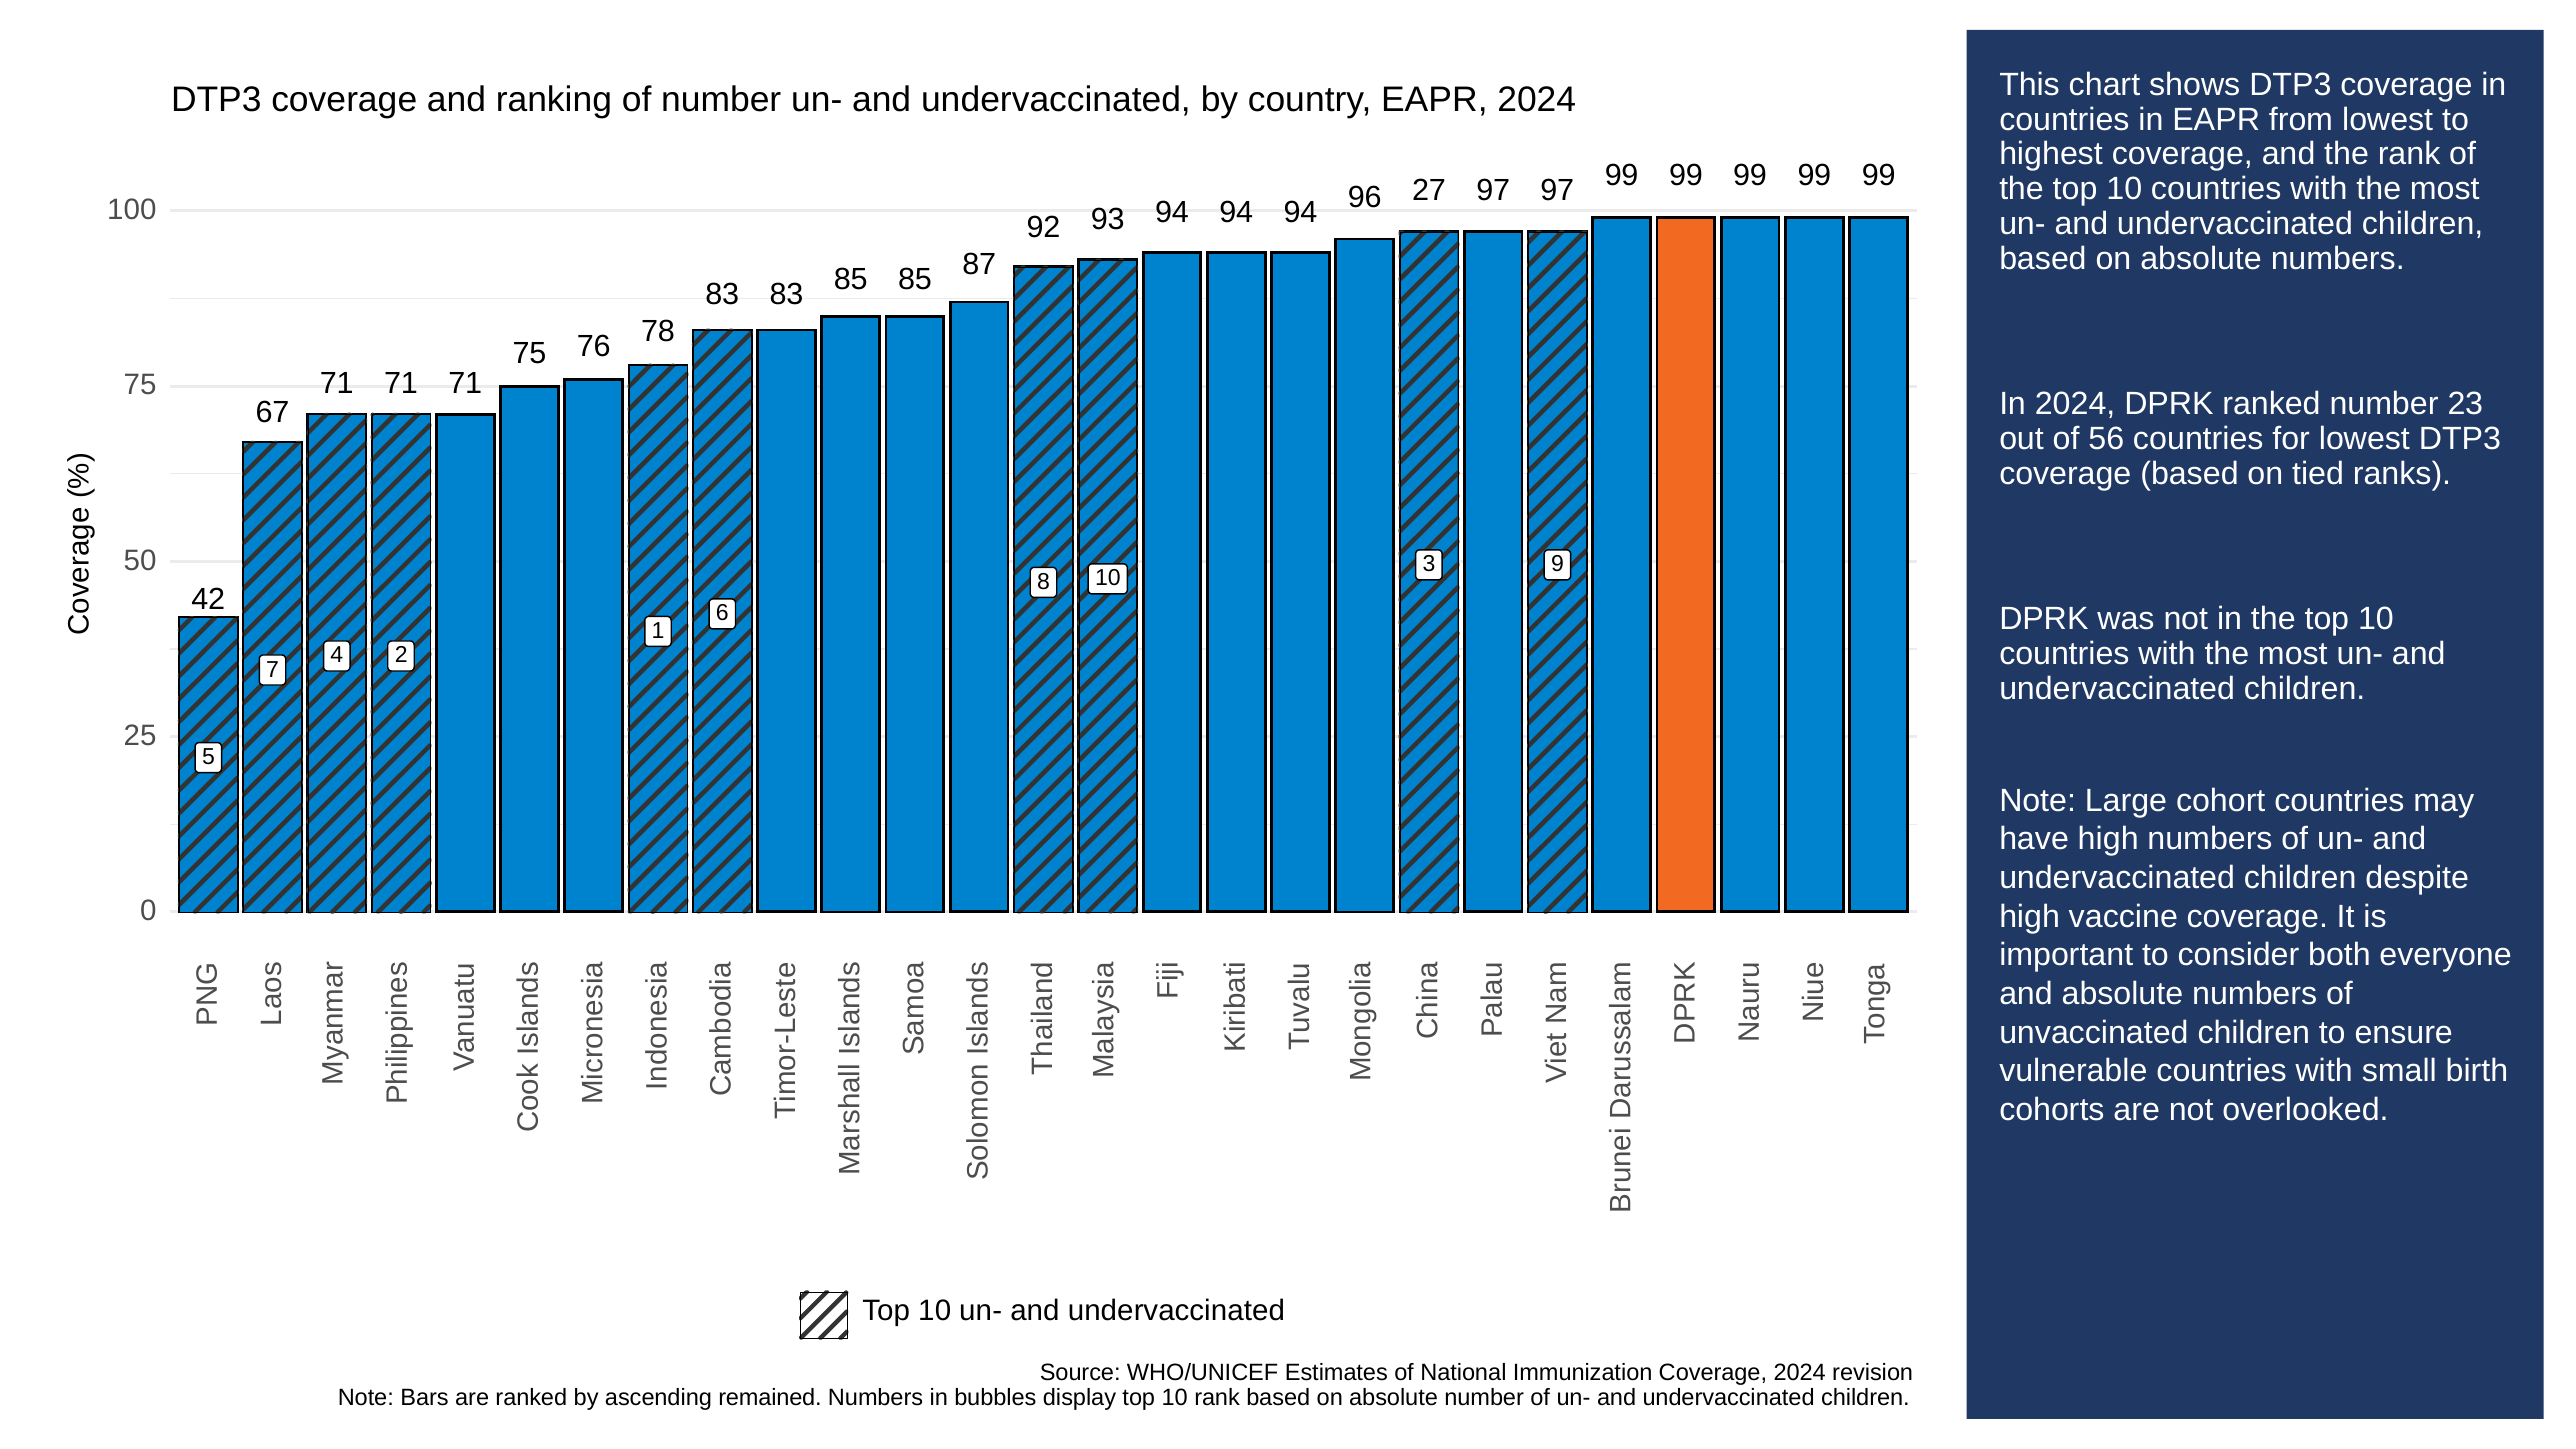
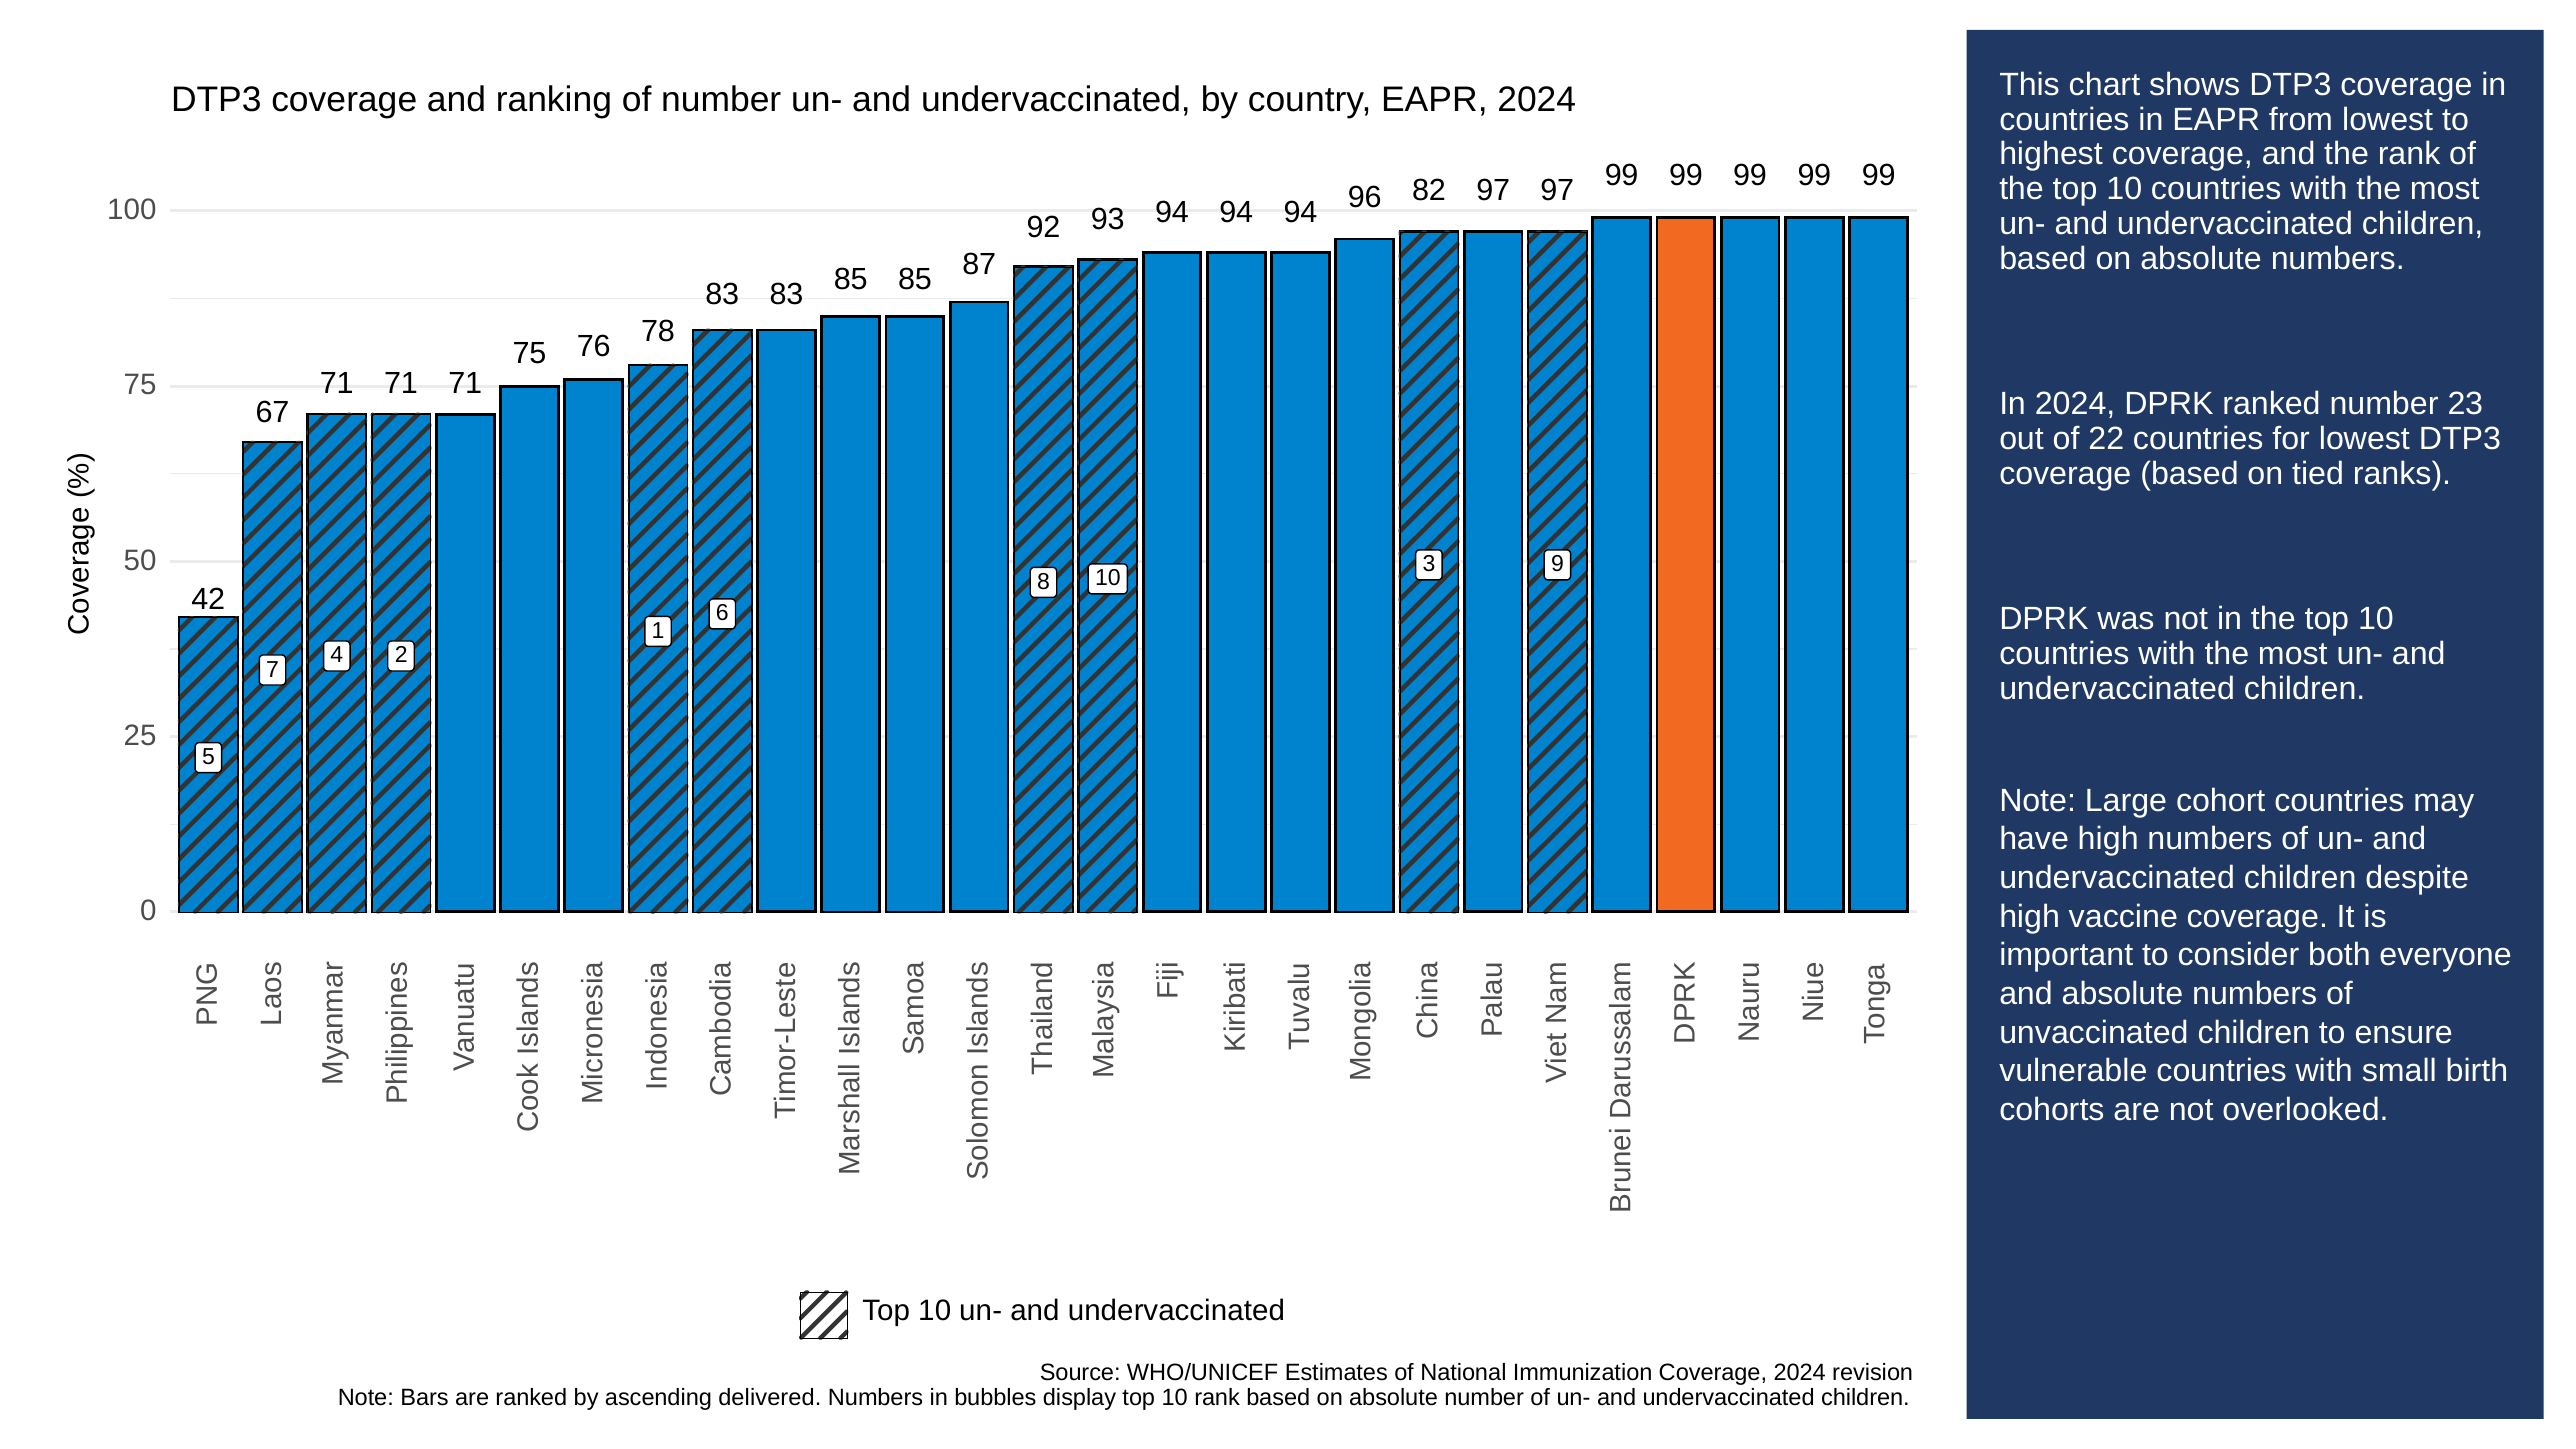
27: 27 -> 82 (1429, 190)
56: 56 -> 22 (2106, 439)
remained: remained -> delivered (770, 1398)
